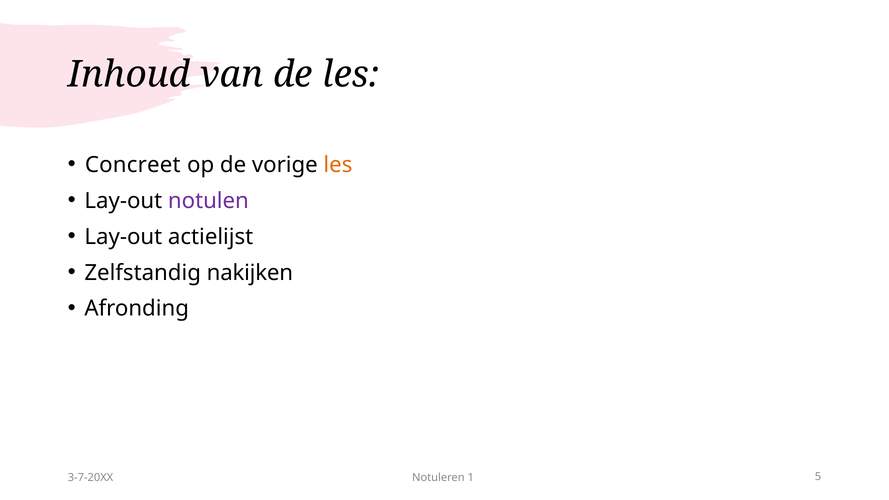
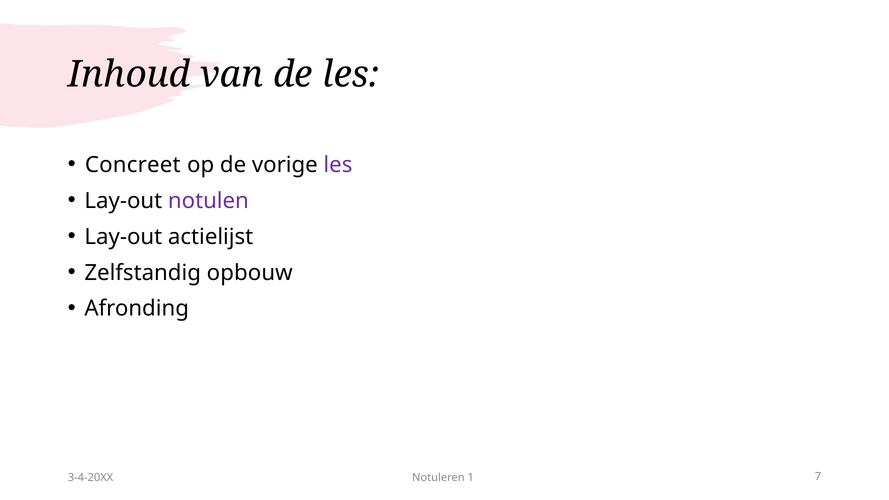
les colour: orange -> purple (338, 165)
nakijken: nakijken -> opbouw (250, 273)
3-7-20XX: 3-7-20XX -> 3-4-20XX (91, 478)
5: 5 -> 7 (818, 477)
